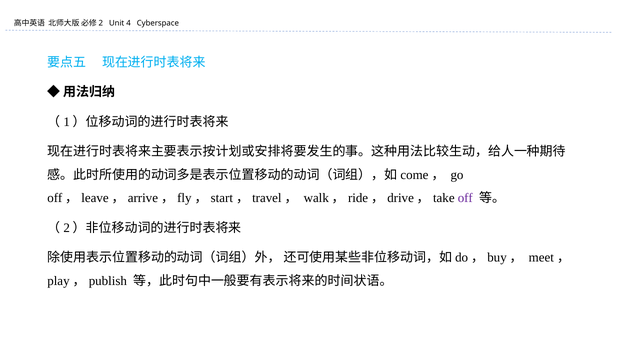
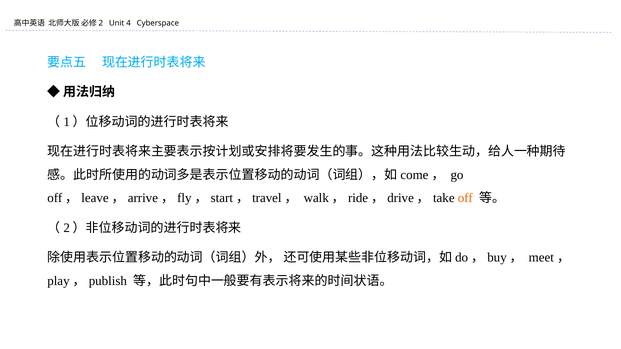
off colour: purple -> orange (465, 198)
